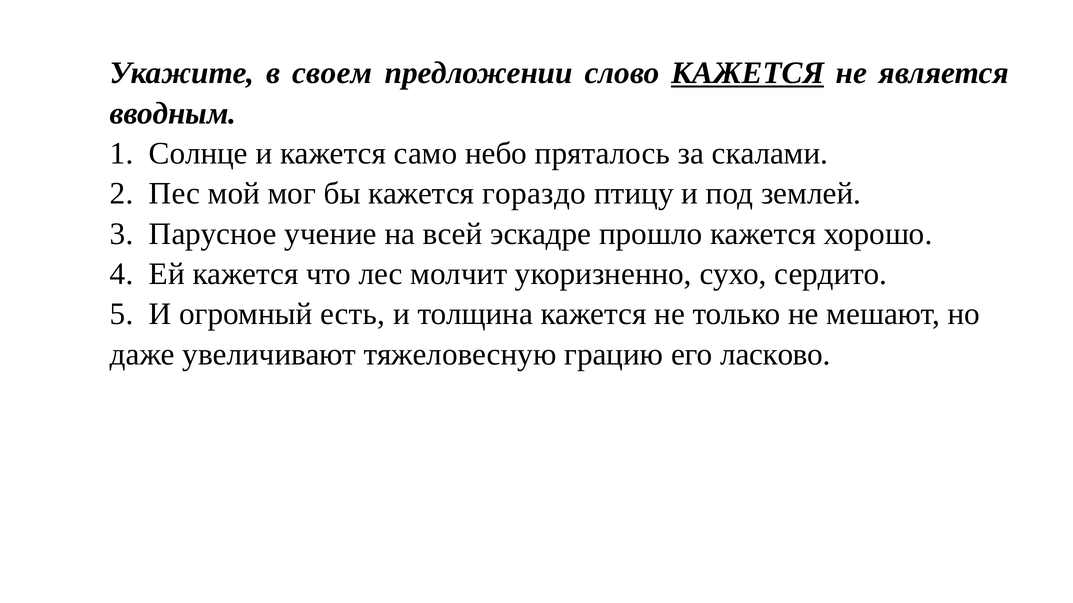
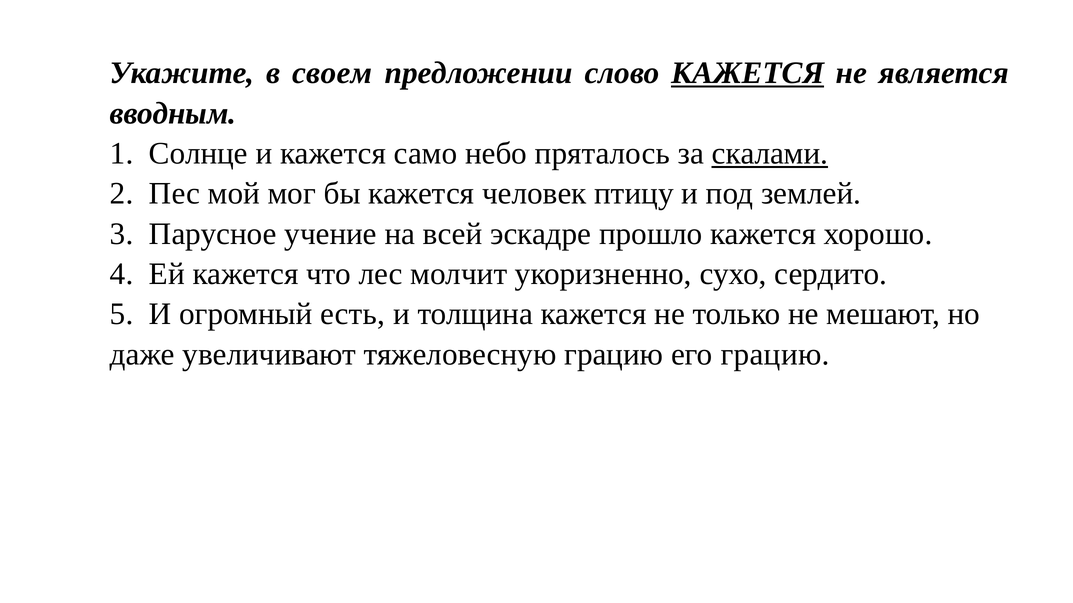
скалами underline: none -> present (770, 154)
гораздо: гораздо -> человек (534, 194)
его ласково: ласково -> грацию (775, 355)
